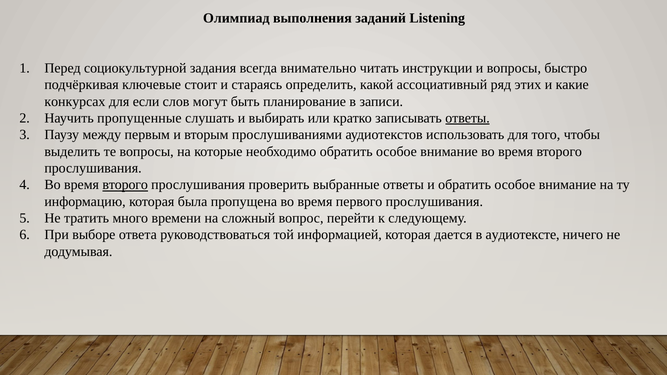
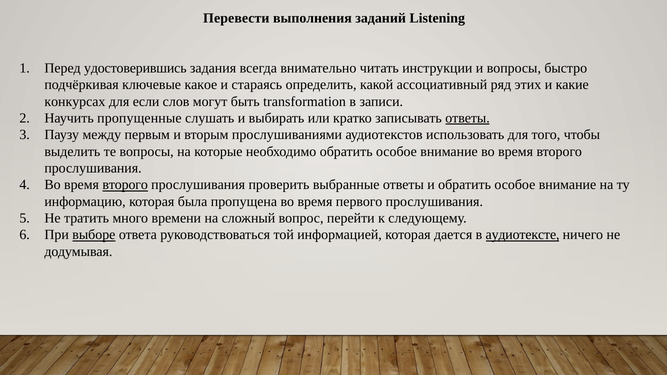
Олимпиад: Олимпиад -> Перевести (236, 18)
социокультурной: социокультурной -> удостоверившись (135, 68)
стоит: стоит -> какое (201, 85)
планирование: планирование -> transformation (305, 102)
выборе underline: none -> present (94, 235)
аудиотексте underline: none -> present (523, 235)
